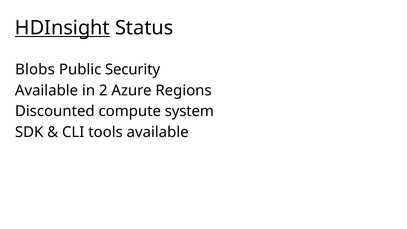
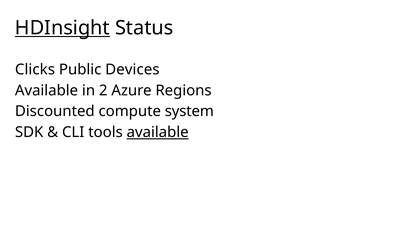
Blobs: Blobs -> Clicks (35, 69)
Security: Security -> Devices (132, 69)
available underline: none -> present (158, 132)
